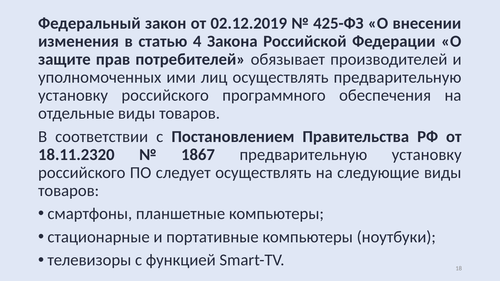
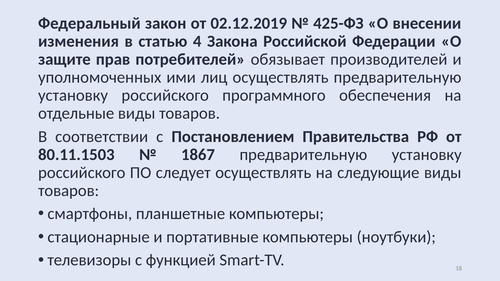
18.11.2320: 18.11.2320 -> 80.11.1503 (76, 155)
